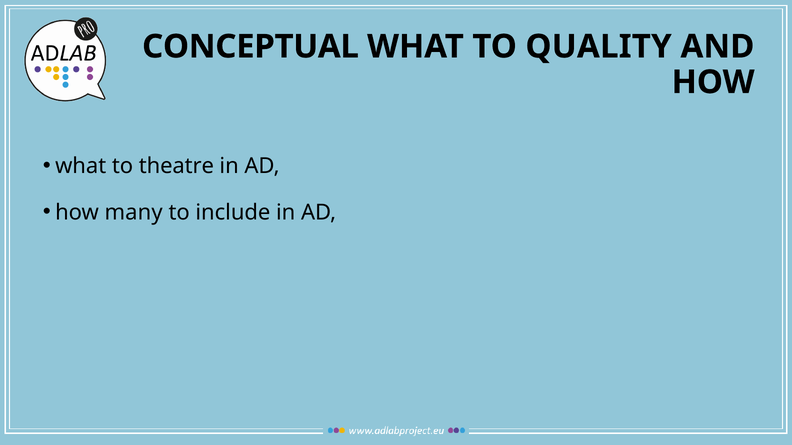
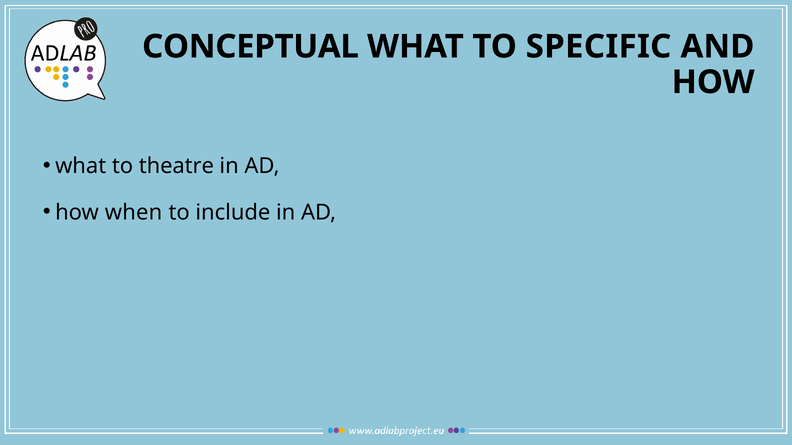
QUALITY: QUALITY -> SPECIFIC (599, 47)
many: many -> when (134, 213)
